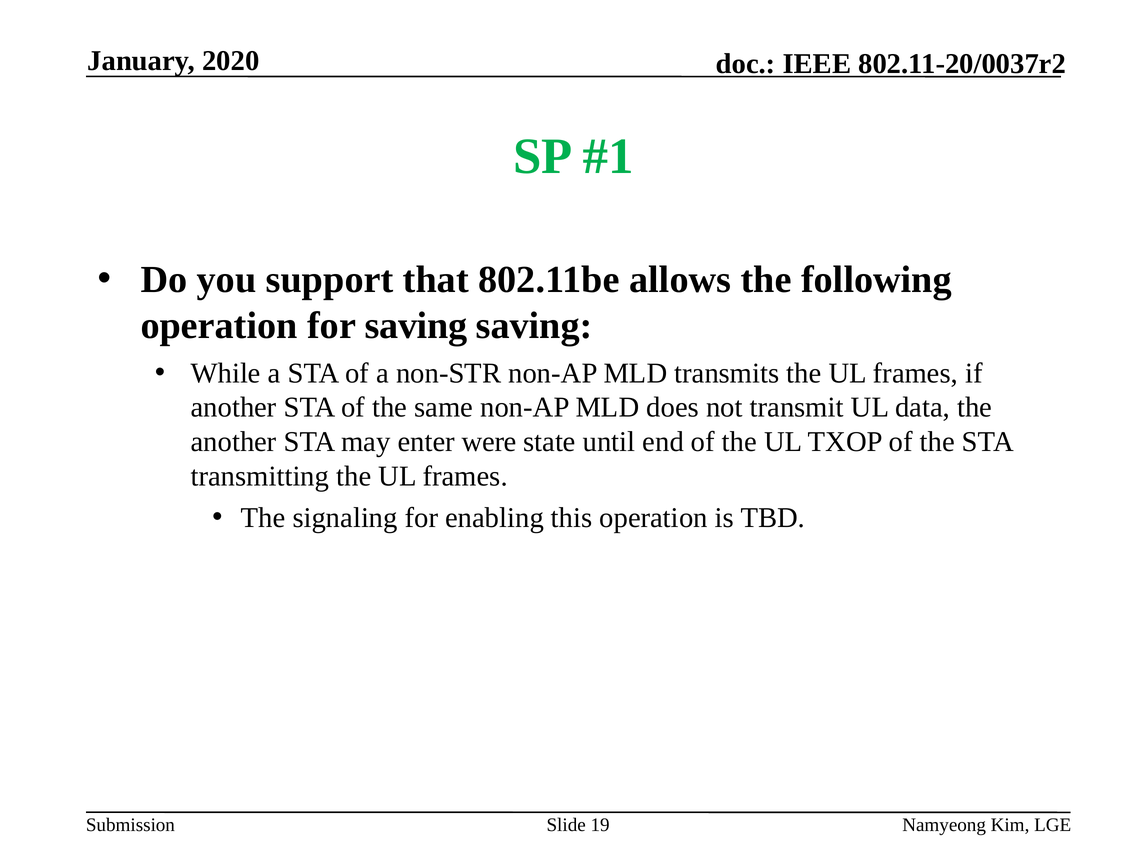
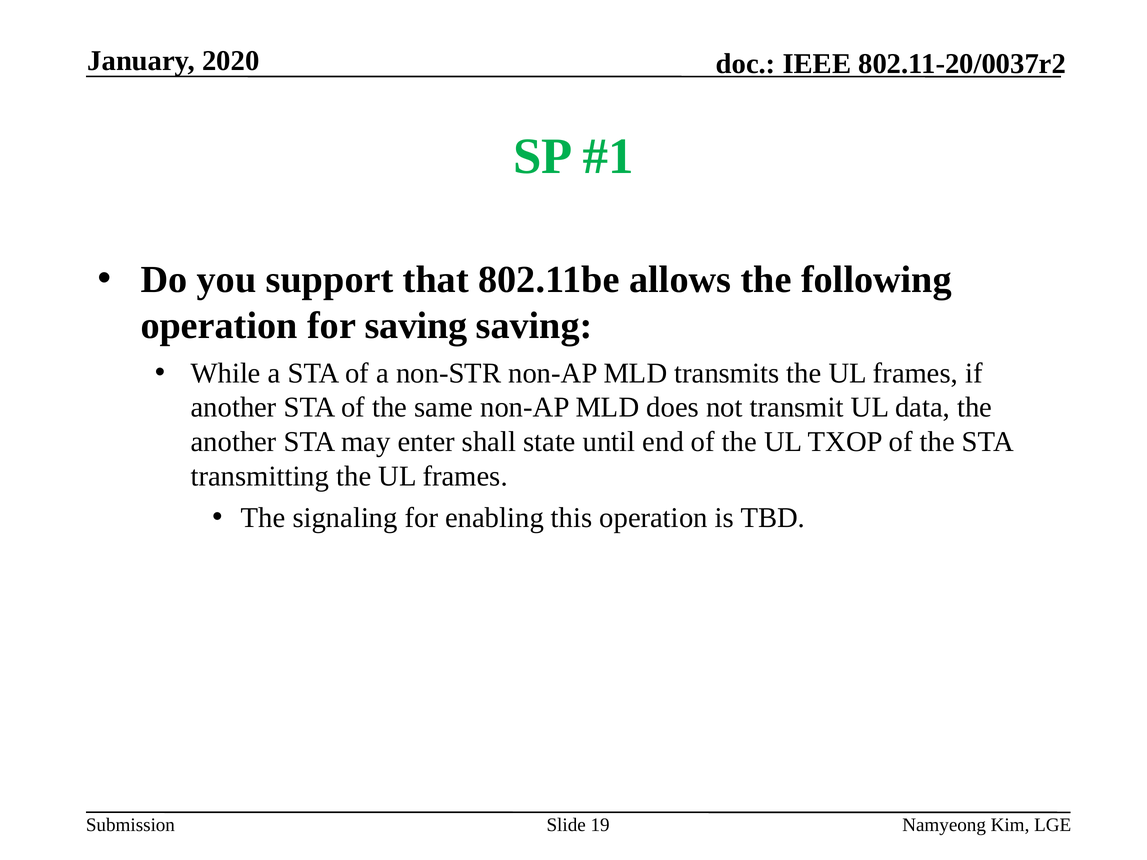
were: were -> shall (489, 442)
